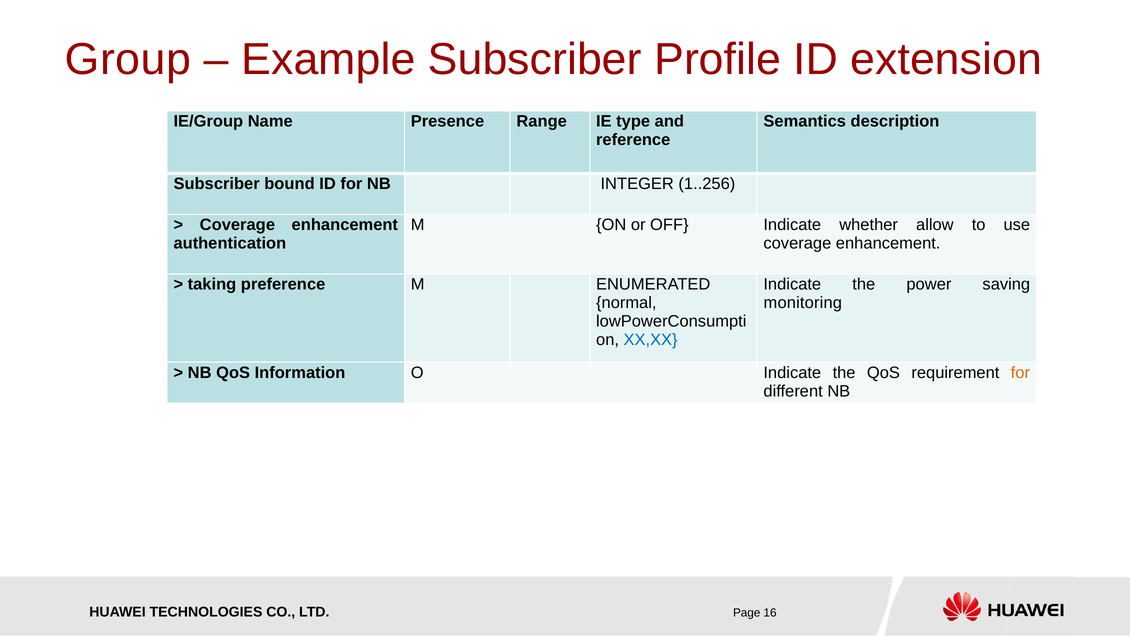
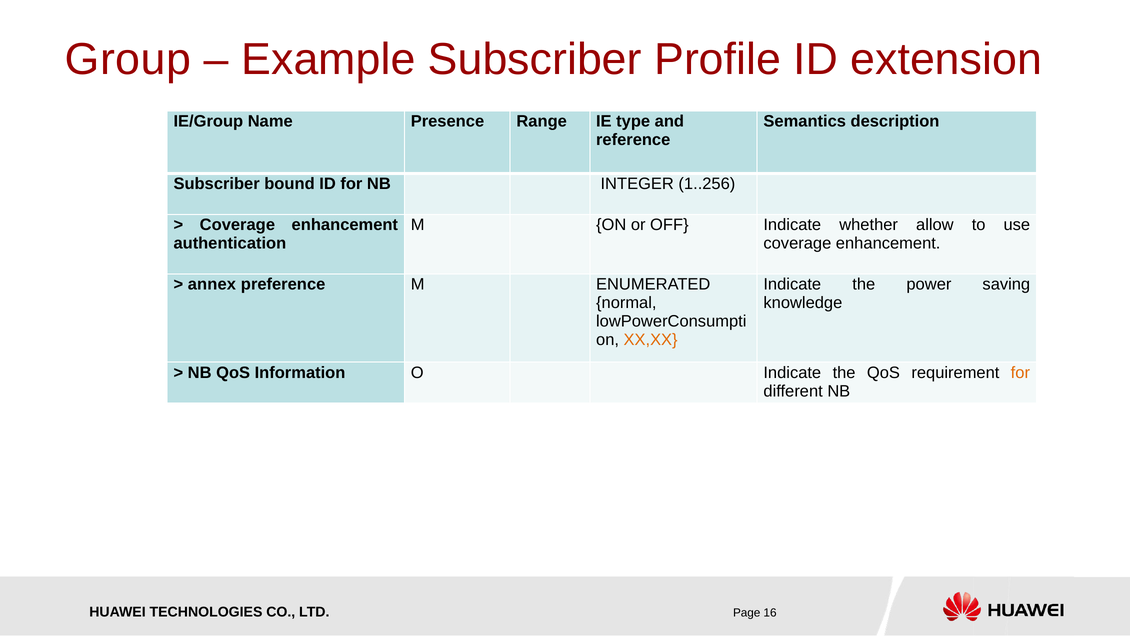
taking: taking -> annex (212, 284)
monitoring: monitoring -> knowledge (803, 303)
XX,XX colour: blue -> orange (651, 340)
